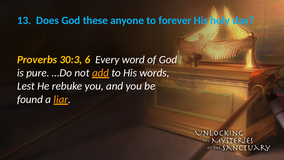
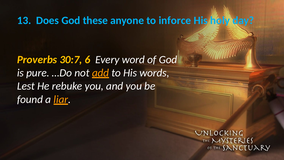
forever: forever -> inforce (175, 20)
30:3: 30:3 -> 30:7 (71, 59)
